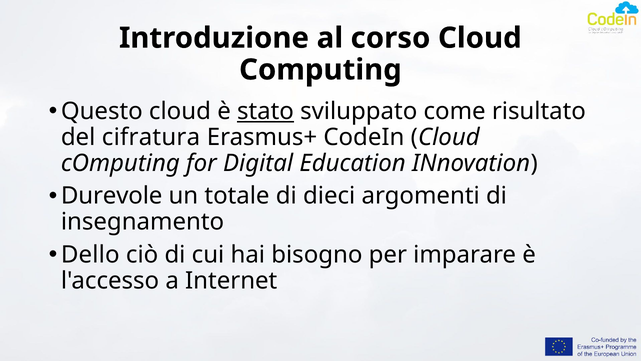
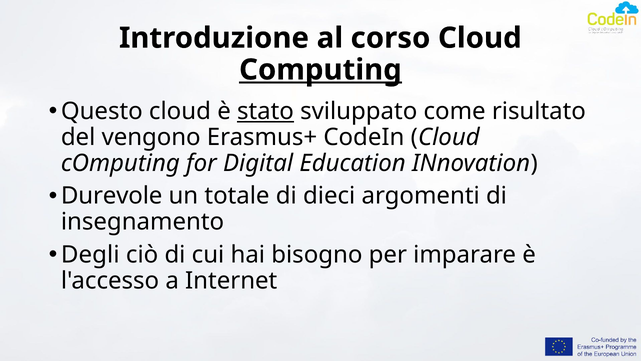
Computing underline: none -> present (320, 70)
cifratura: cifratura -> vengono (151, 137)
Dello: Dello -> Degli (90, 254)
